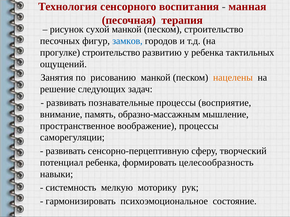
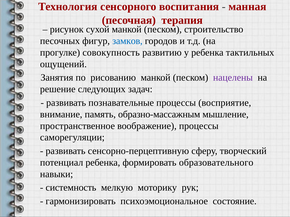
прогулке строительство: строительство -> совокупность (111, 53)
нацелены colour: orange -> purple (233, 78)
целесообразность: целесообразность -> образовательного (216, 163)
